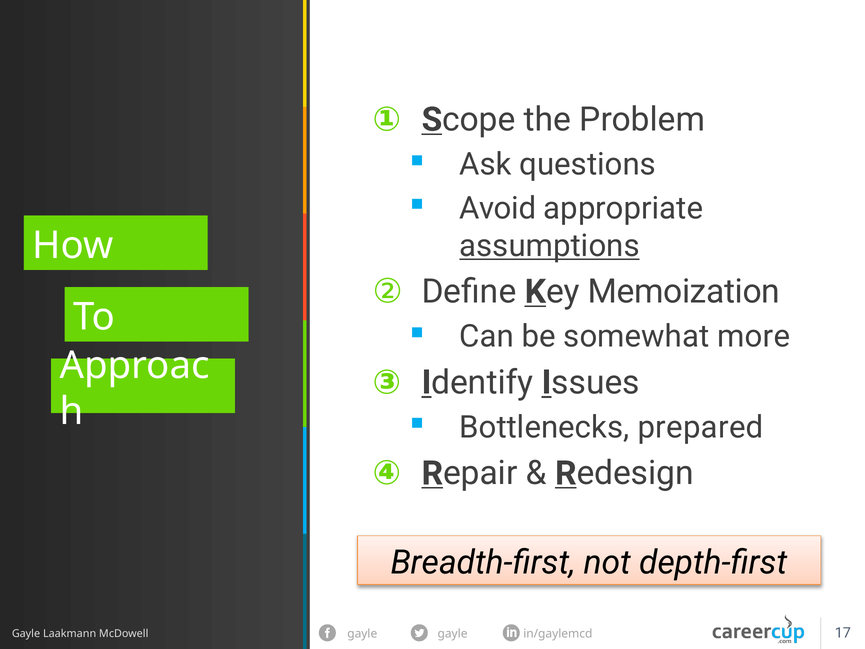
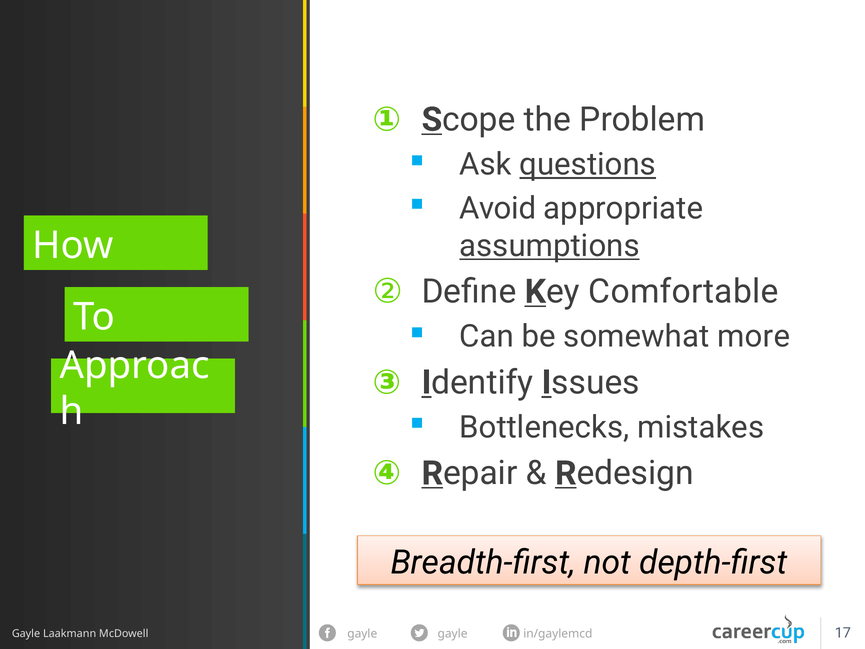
questions underline: none -> present (588, 165)
Memoization: Memoization -> Comfortable (683, 292)
prepared: prepared -> mistakes (701, 427)
